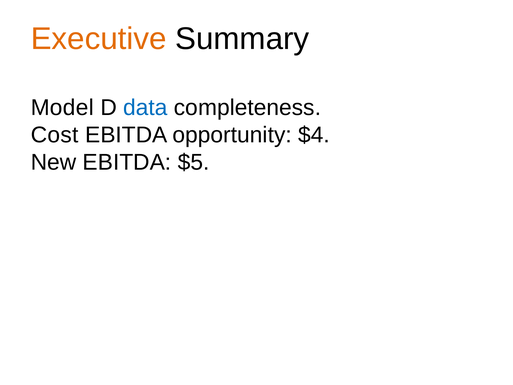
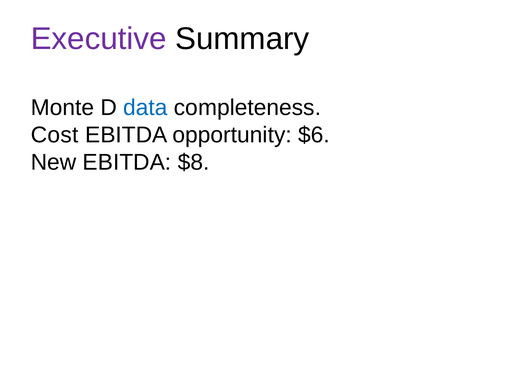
Executive colour: orange -> purple (99, 39)
Model: Model -> Monte (62, 108)
$4: $4 -> $6 (314, 135)
$5: $5 -> $8 (194, 162)
